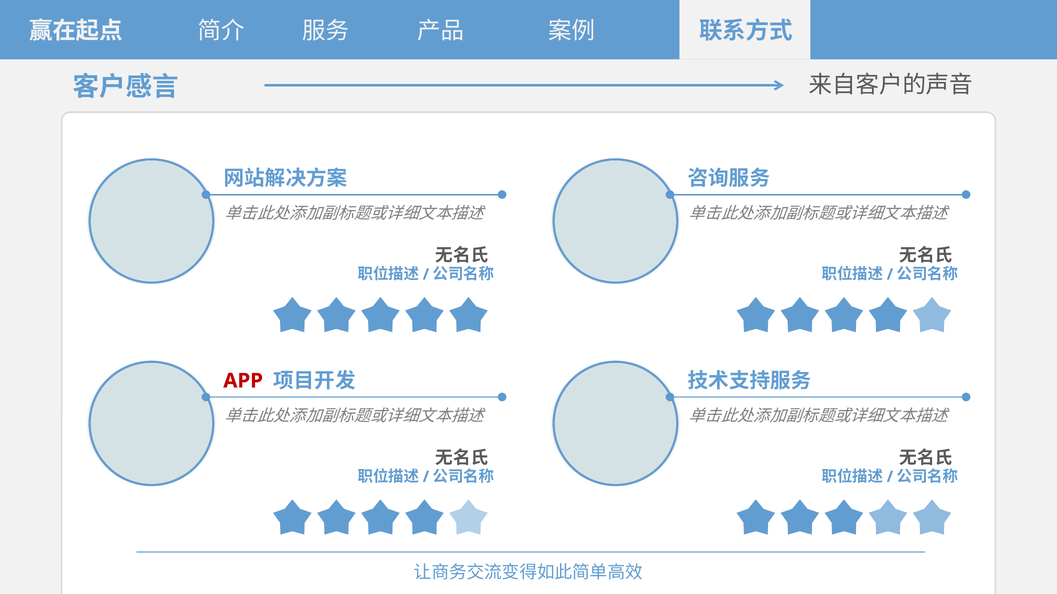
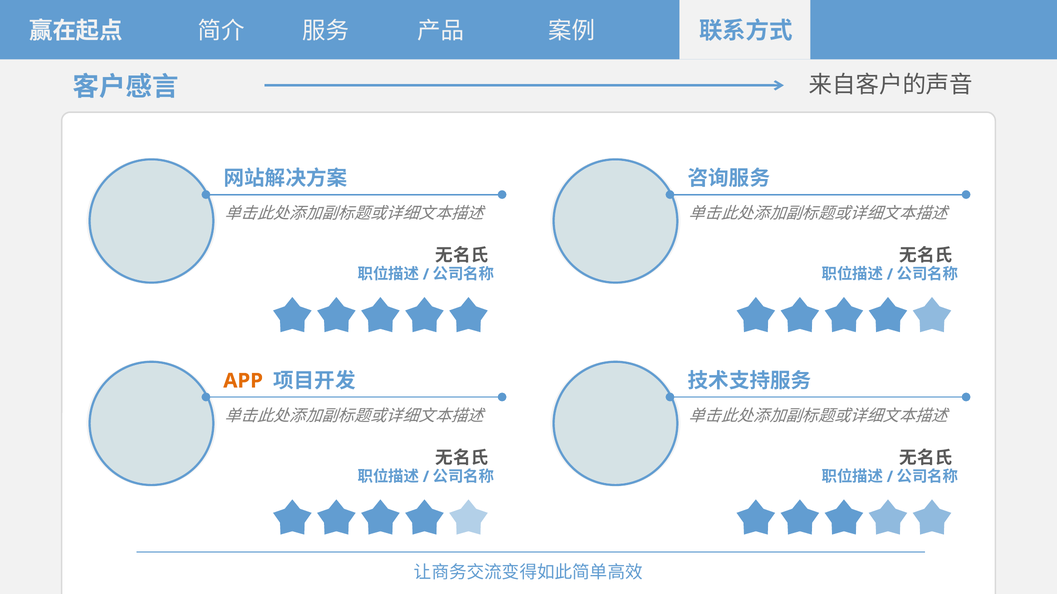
APP colour: red -> orange (243, 381)
